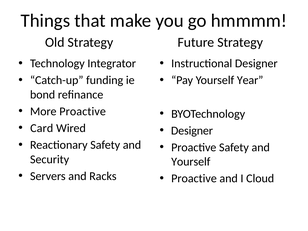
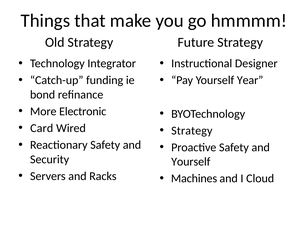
More Proactive: Proactive -> Electronic (83, 111)
Designer: Designer -> Strategy (192, 131)
Proactive: Proactive -> Machines (194, 179)
